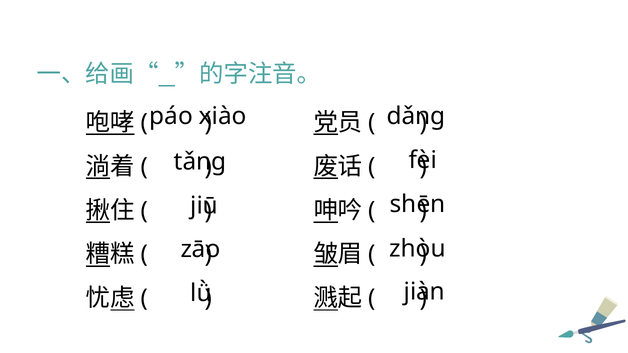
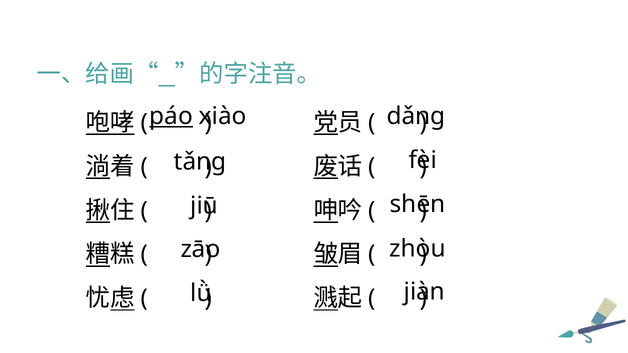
páo underline: none -> present (171, 116)
